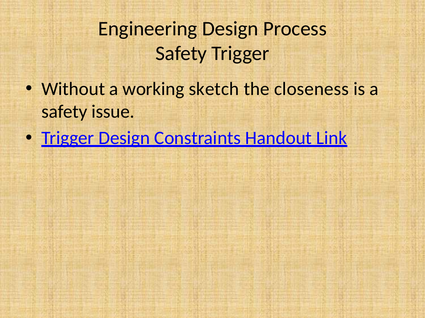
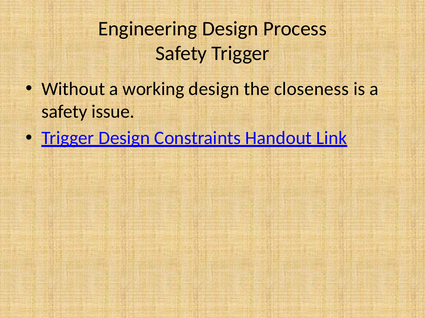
working sketch: sketch -> design (214, 89)
